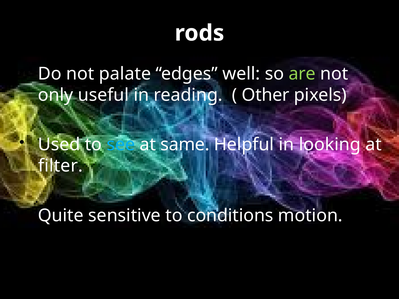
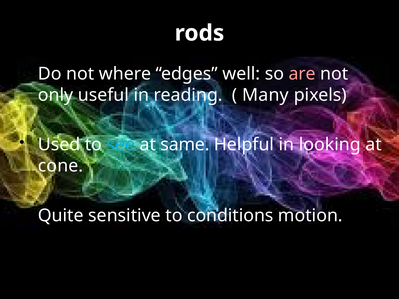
palate: palate -> where (125, 74)
are colour: light green -> pink (302, 74)
Other: Other -> Many (265, 95)
filter: filter -> cone (61, 166)
